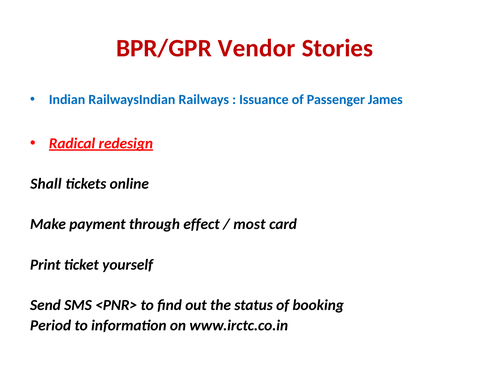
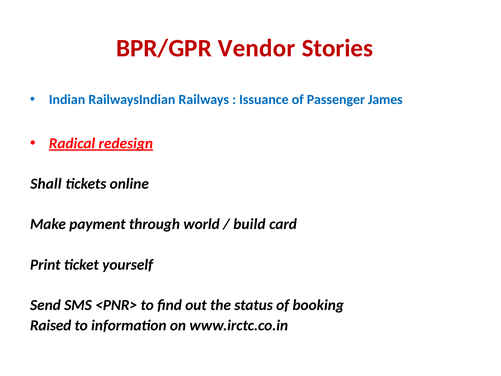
effect: effect -> world (202, 224)
most: most -> build (249, 224)
Period: Period -> Raised (51, 325)
